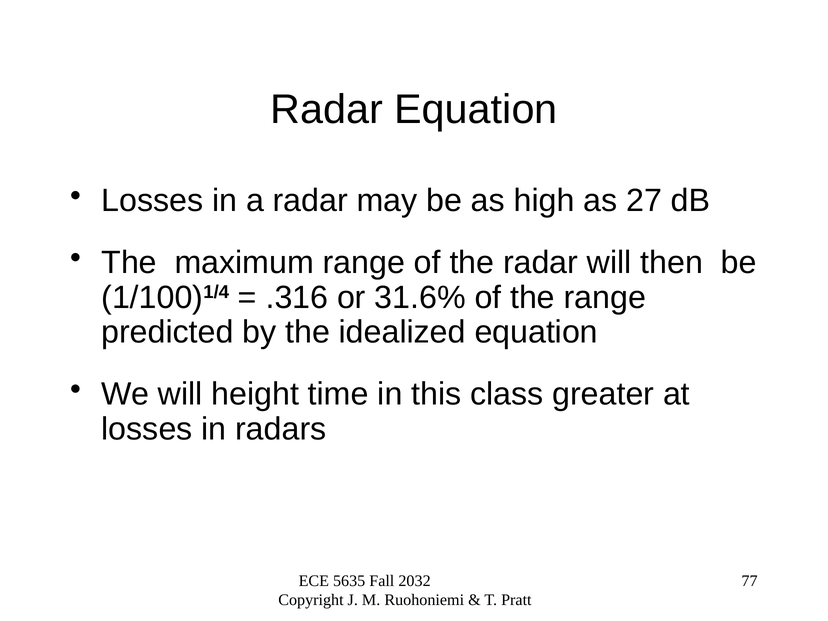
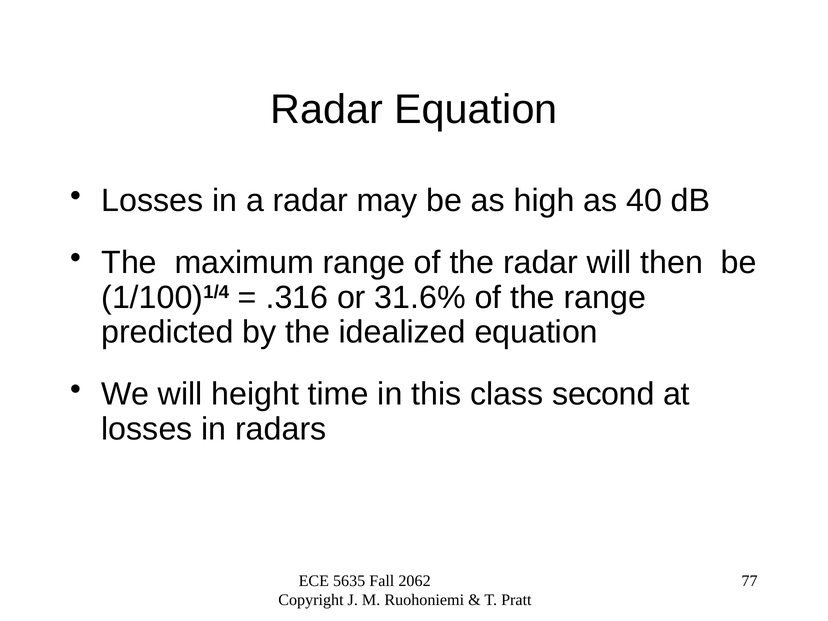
27: 27 -> 40 (644, 201)
greater: greater -> second (603, 394)
2032: 2032 -> 2062 (415, 581)
